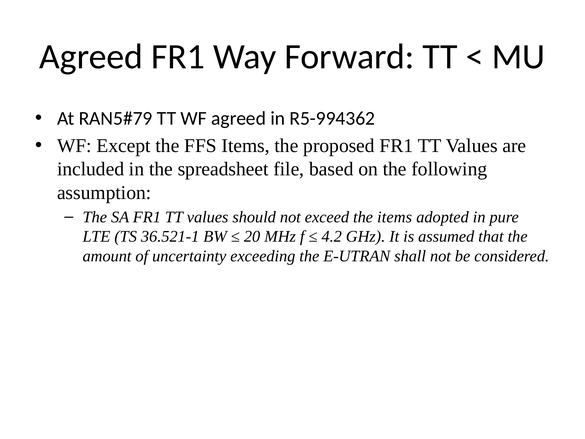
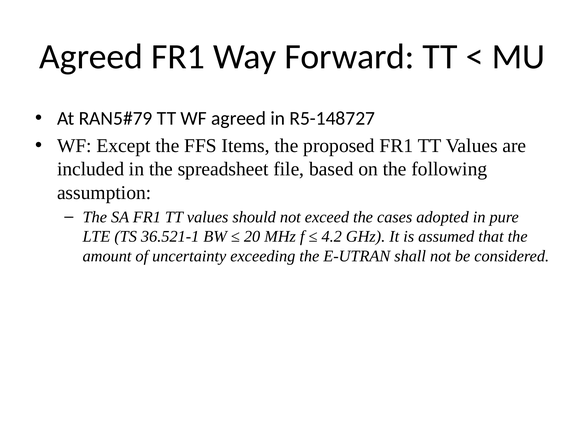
R5-994362: R5-994362 -> R5-148727 (332, 118)
the items: items -> cases (395, 217)
